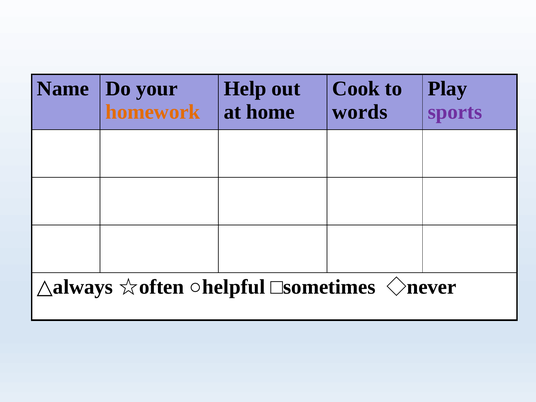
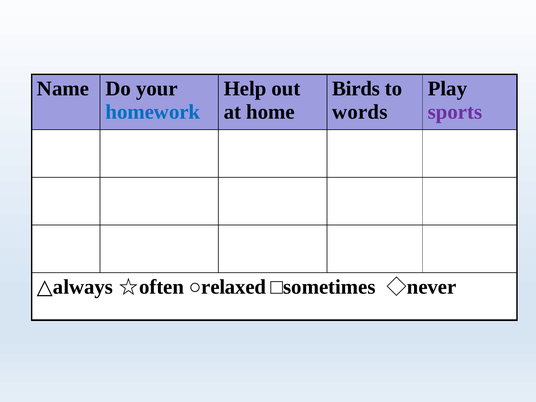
Cook: Cook -> Birds (356, 89)
homework colour: orange -> blue (153, 112)
○helpful: ○helpful -> ○relaxed (227, 287)
